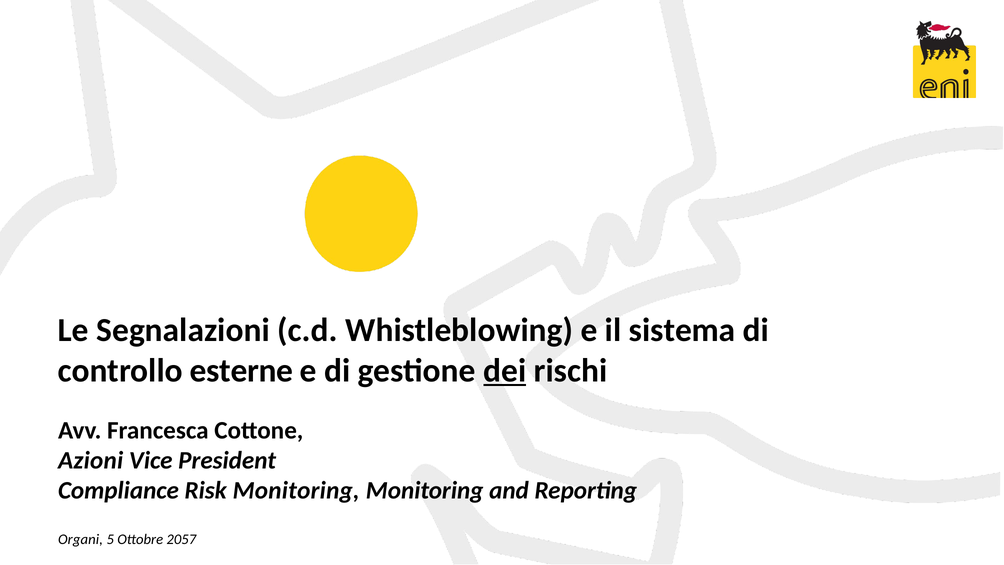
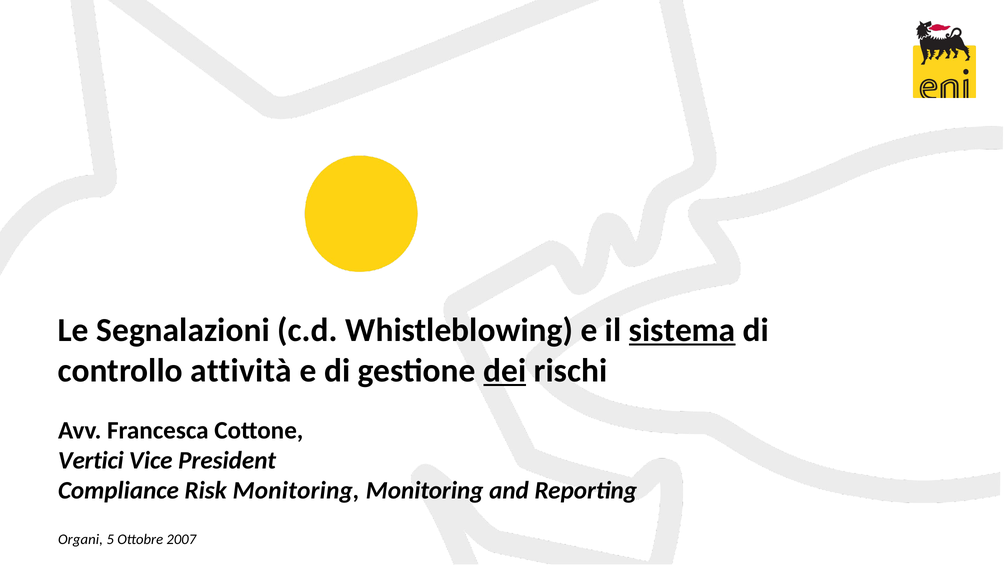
sistema underline: none -> present (682, 330)
esterne: esterne -> attività (241, 370)
Azioni: Azioni -> Vertici (91, 460)
2057: 2057 -> 2007 (181, 539)
